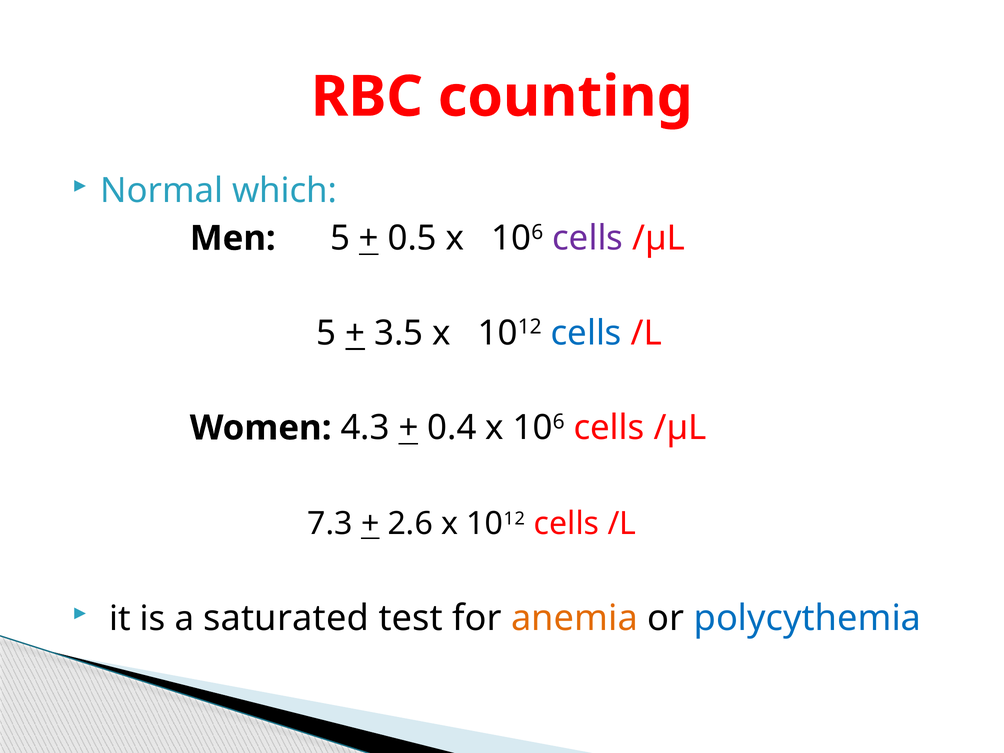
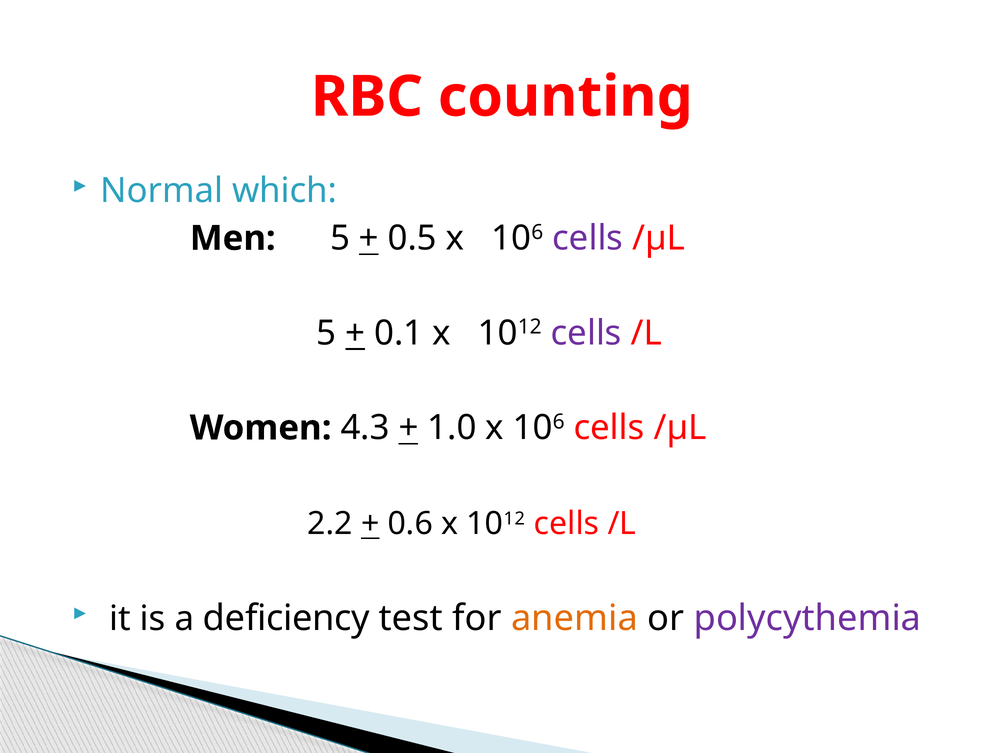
3.5: 3.5 -> 0.1 (399, 333)
cells colour: blue -> purple (586, 333)
0.4: 0.4 -> 1.0 (452, 428)
7.3: 7.3 -> 2.2 (330, 524)
2.6: 2.6 -> 0.6 (410, 524)
saturated: saturated -> deficiency (286, 618)
polycythemia colour: blue -> purple (808, 618)
